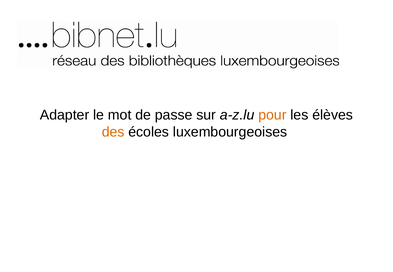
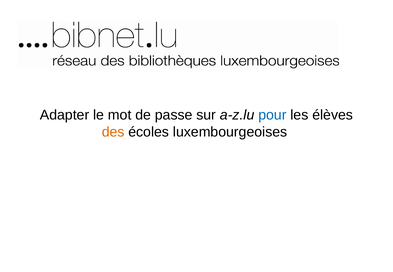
pour colour: orange -> blue (272, 115)
